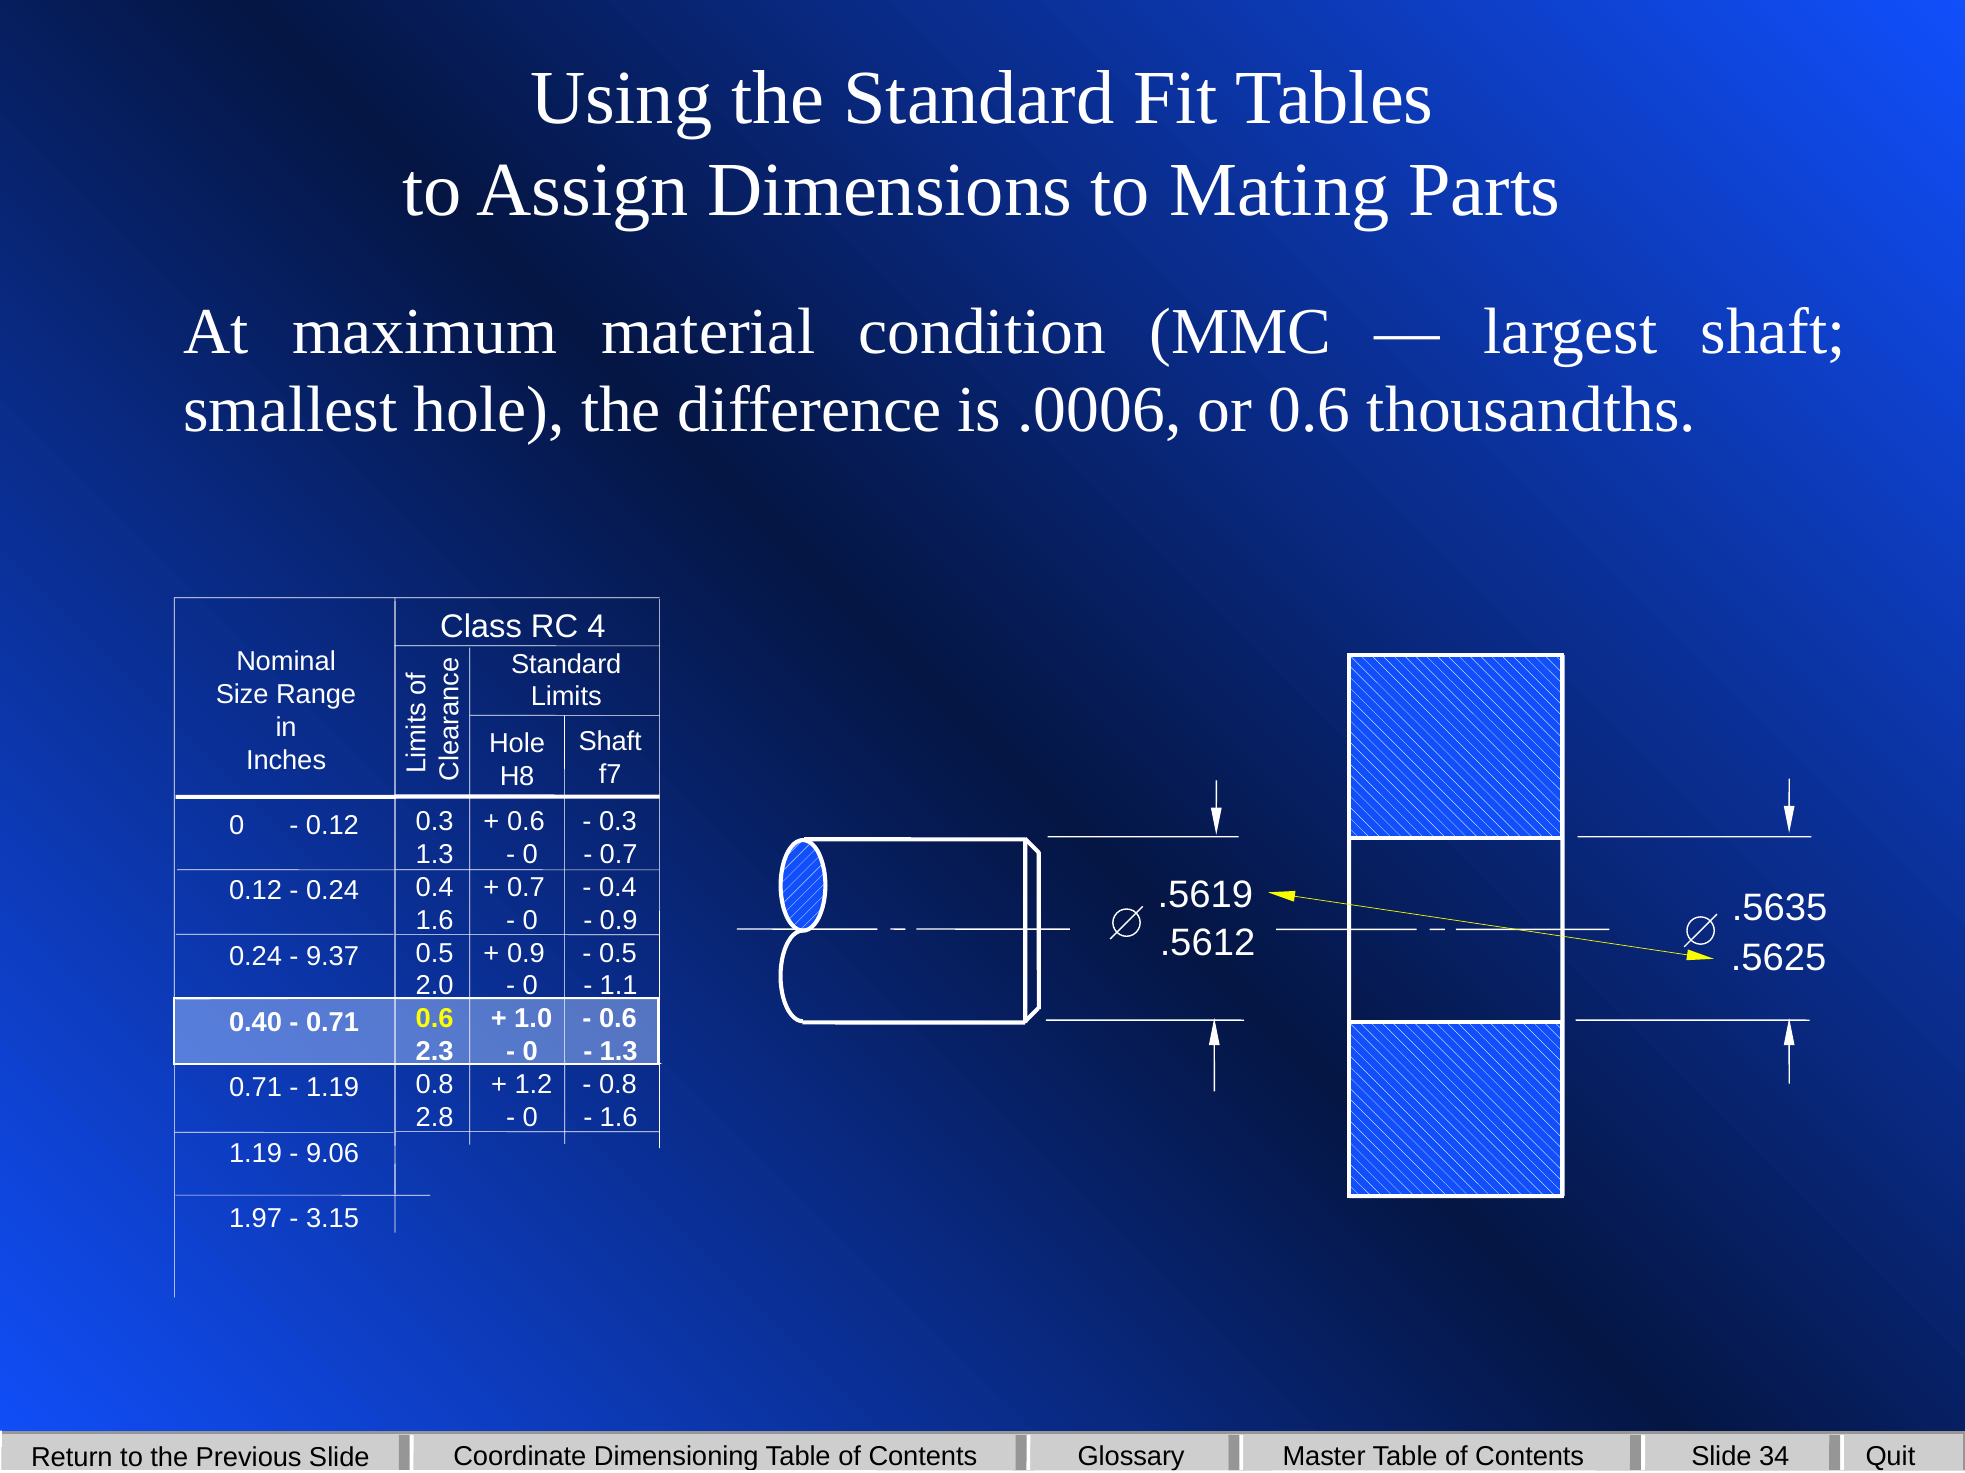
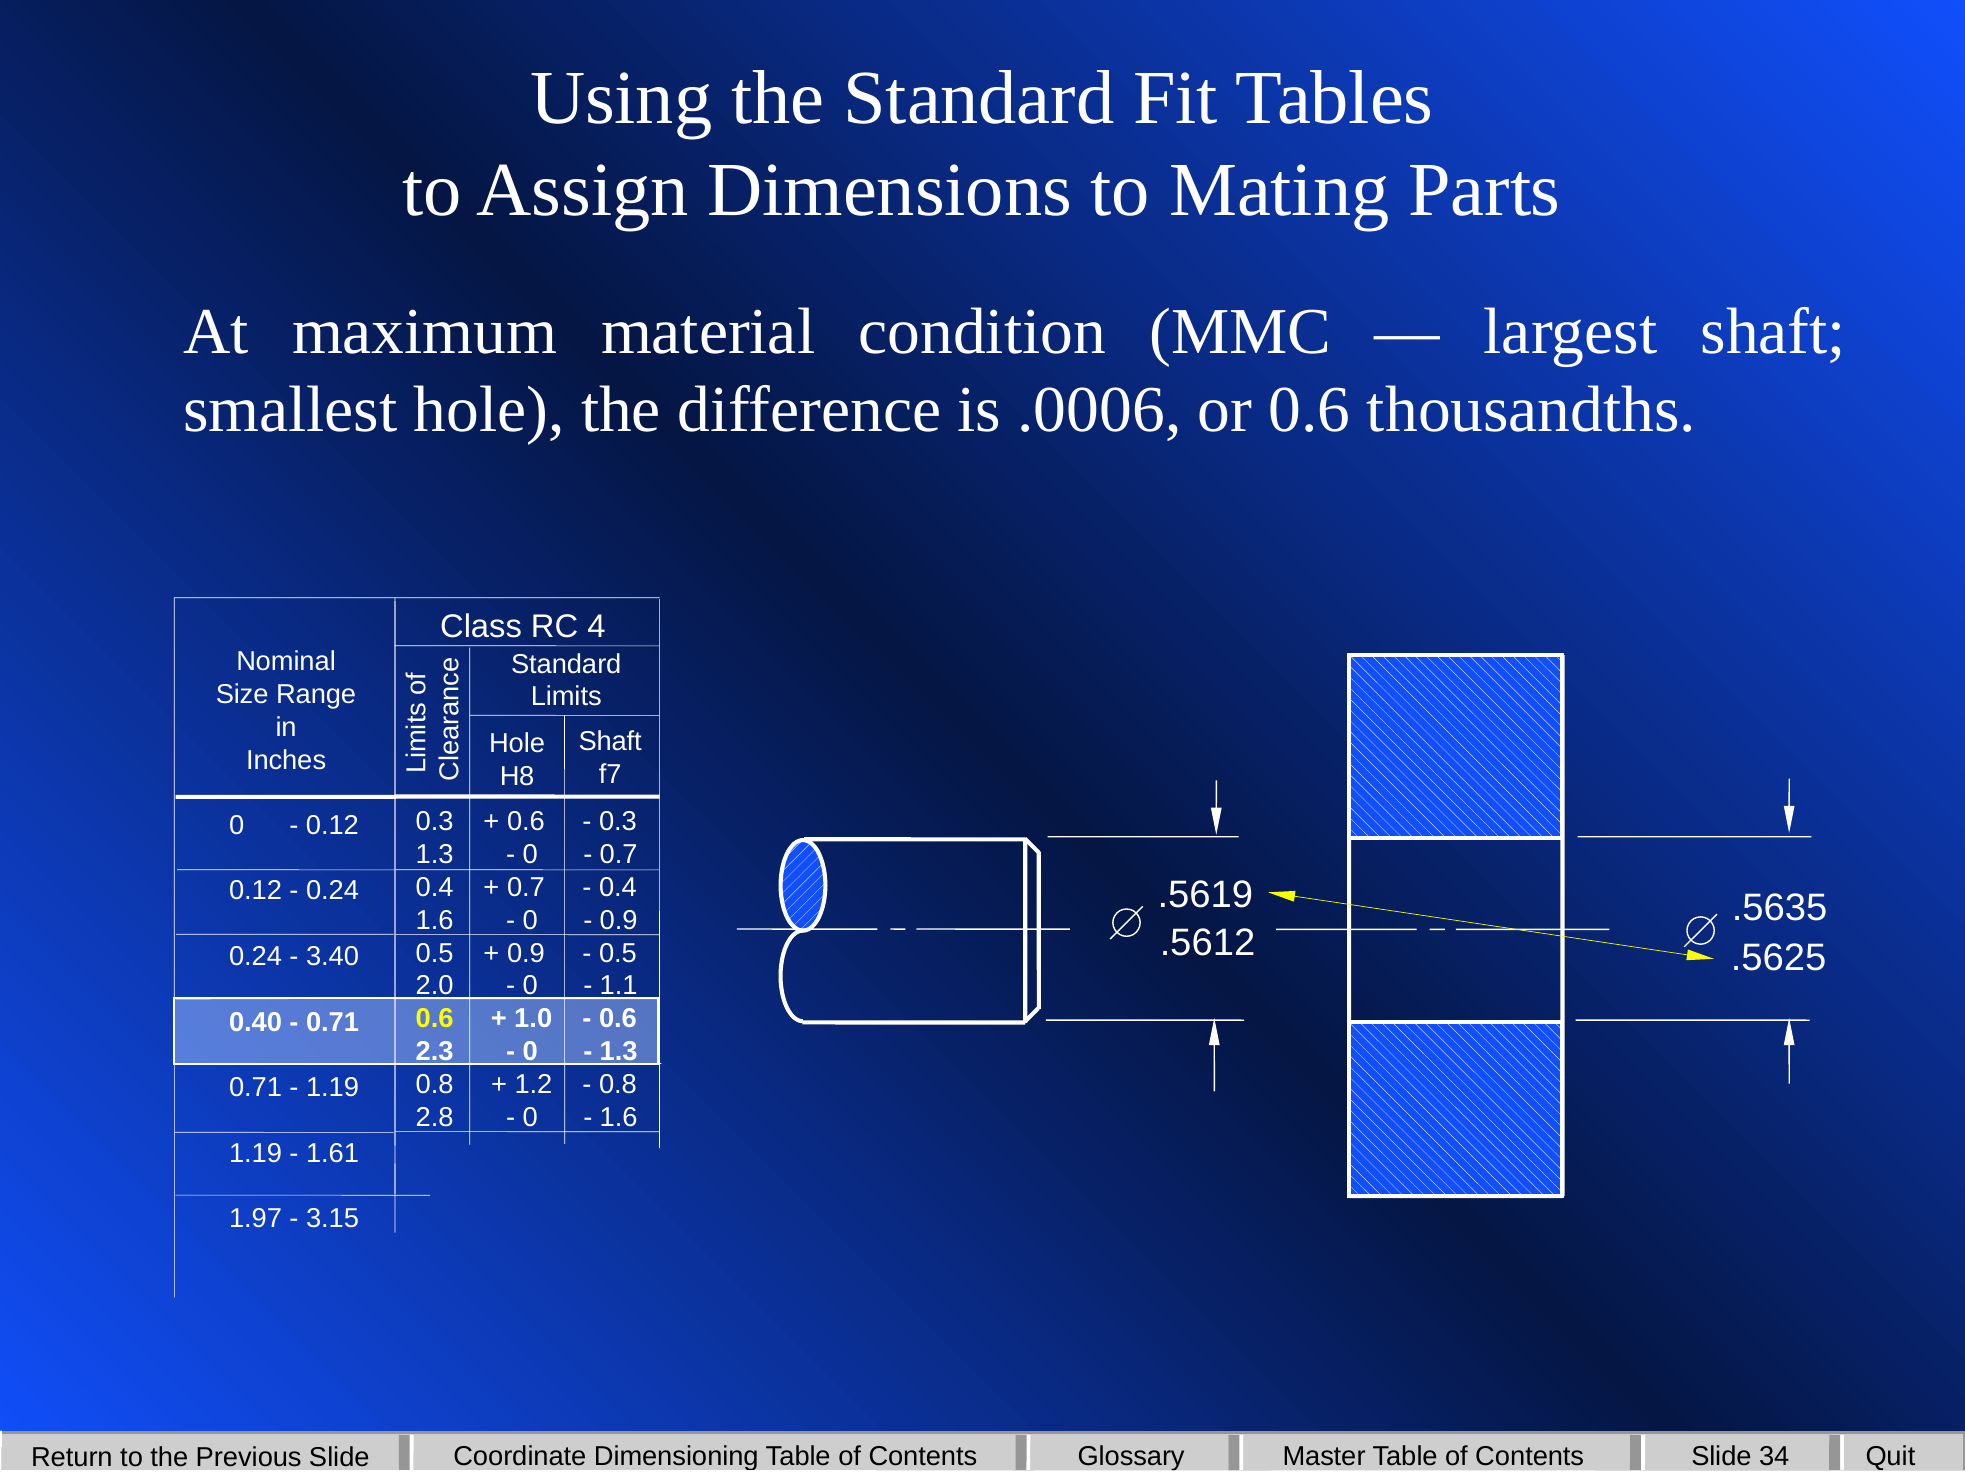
9.37: 9.37 -> 3.40 (333, 957)
9.06: 9.06 -> 1.61 (333, 1154)
